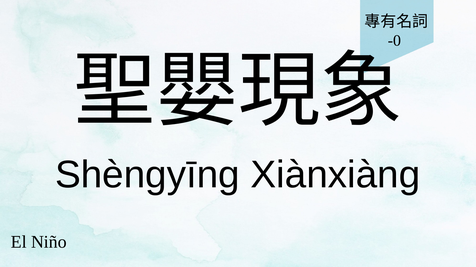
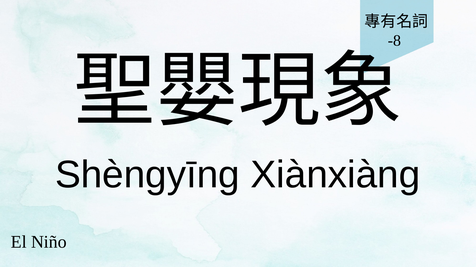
-0: -0 -> -8 (394, 41)
